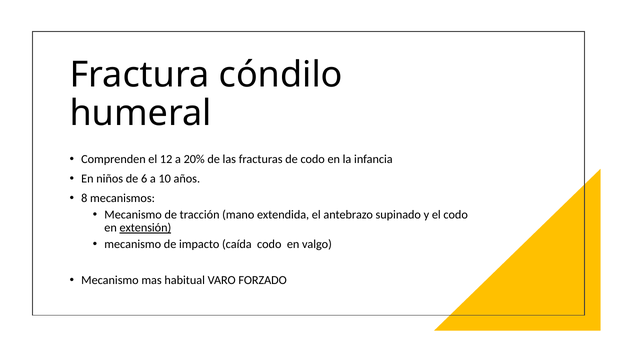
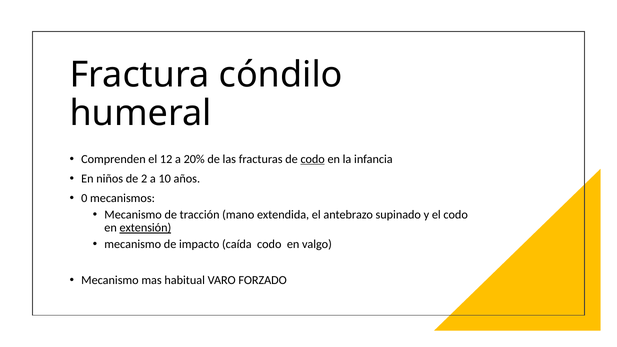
codo underline: none -> present (313, 159)
6: 6 -> 2 (144, 179)
8: 8 -> 0 (84, 198)
